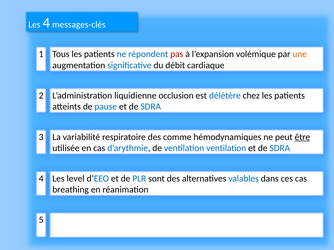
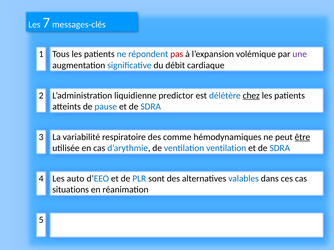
Les 4: 4 -> 7 (46, 23)
une colour: orange -> purple (300, 54)
occlusion: occlusion -> predictor (176, 96)
chez underline: none -> present (251, 96)
level: level -> auto (76, 179)
breathing: breathing -> situations (71, 190)
